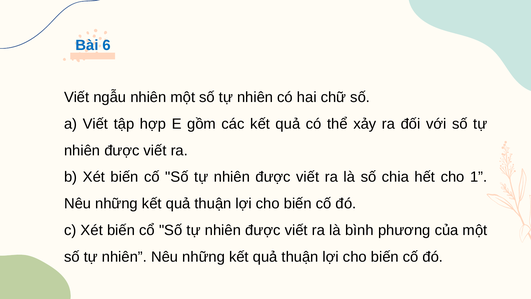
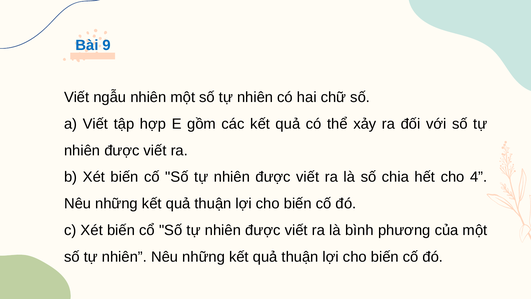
6: 6 -> 9 (107, 45)
1: 1 -> 4 (479, 177)
